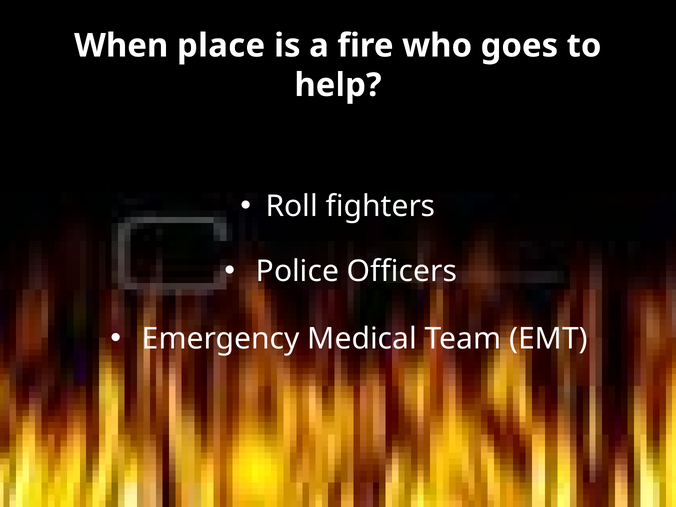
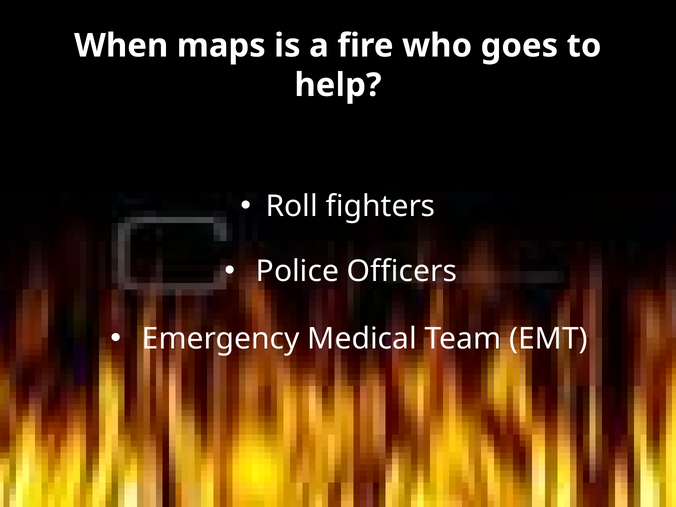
place: place -> maps (221, 46)
